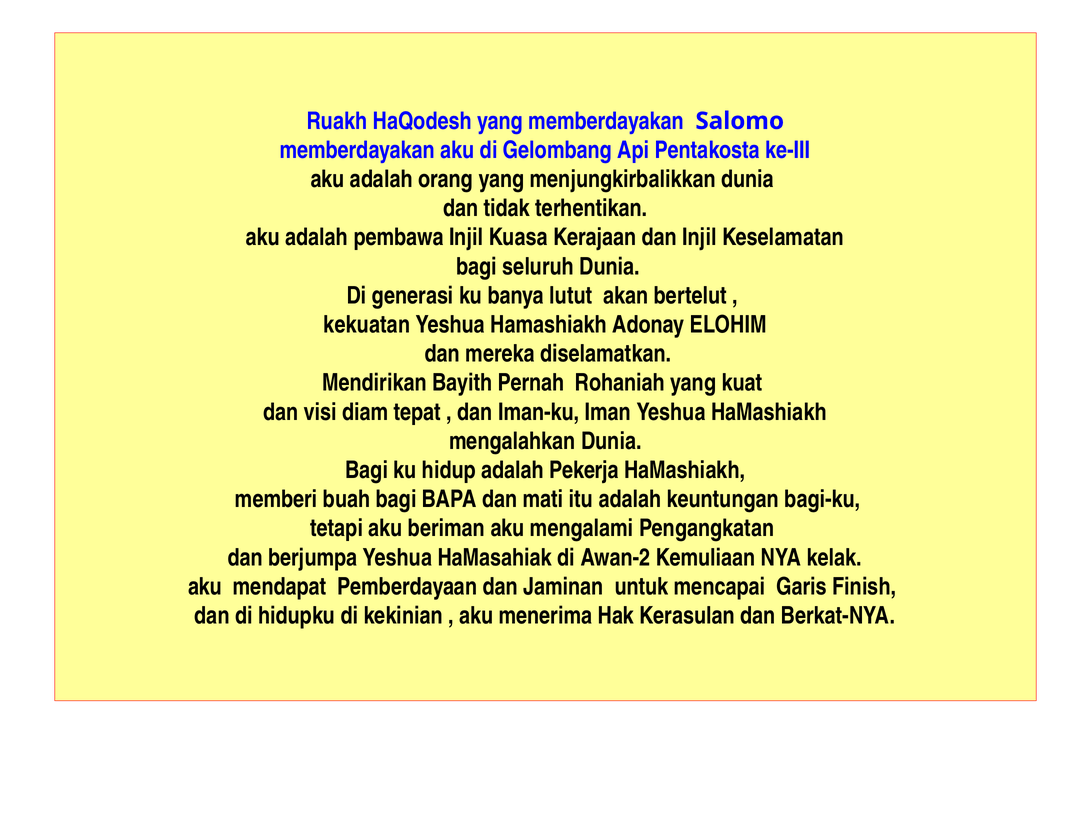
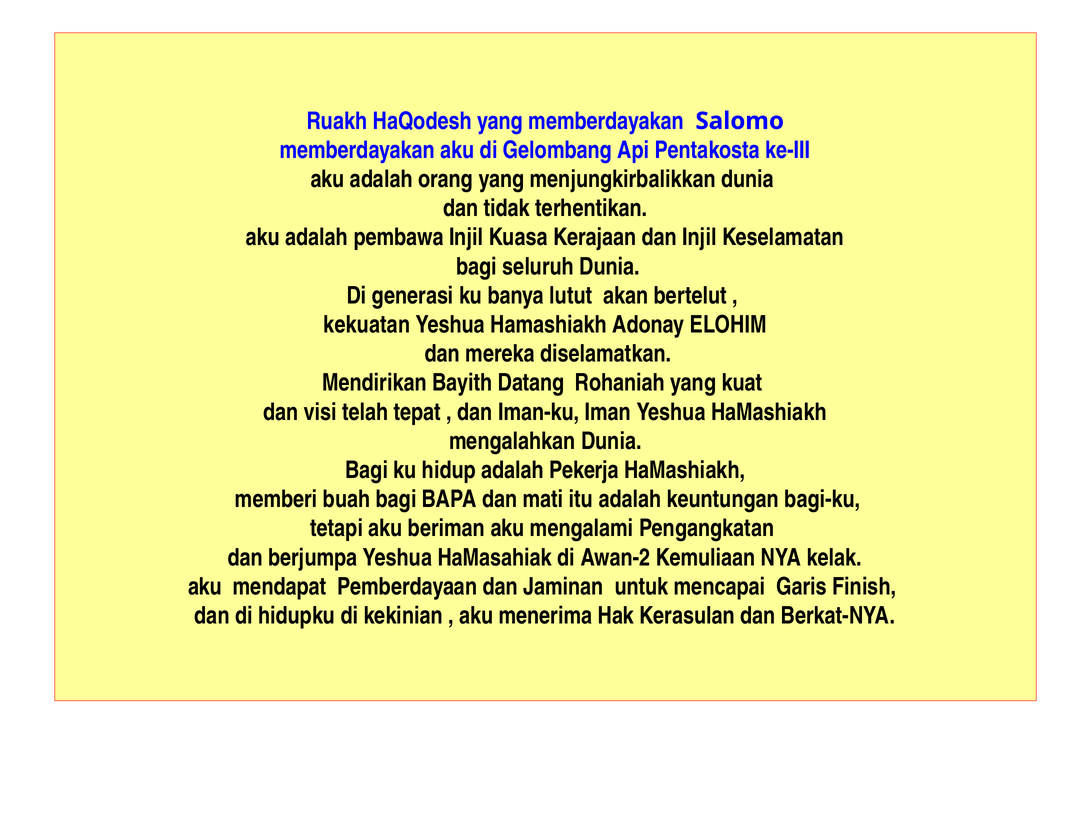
Pernah: Pernah -> Datang (531, 383)
diam: diam -> telah (365, 412)
